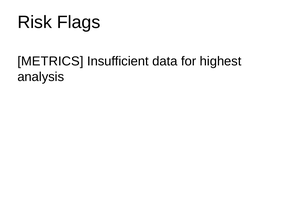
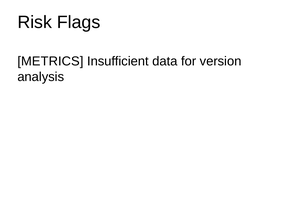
highest: highest -> version (221, 61)
